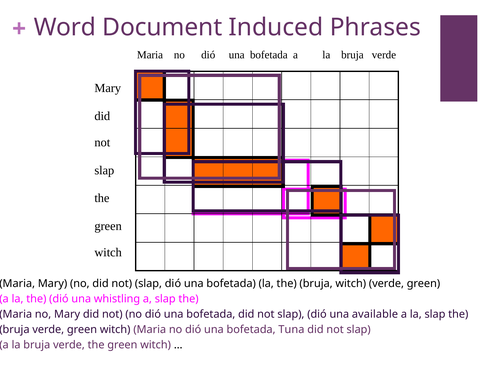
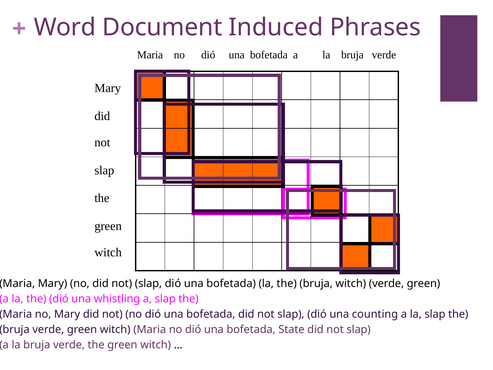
available: available -> counting (375, 314)
Tuna: Tuna -> State (291, 329)
